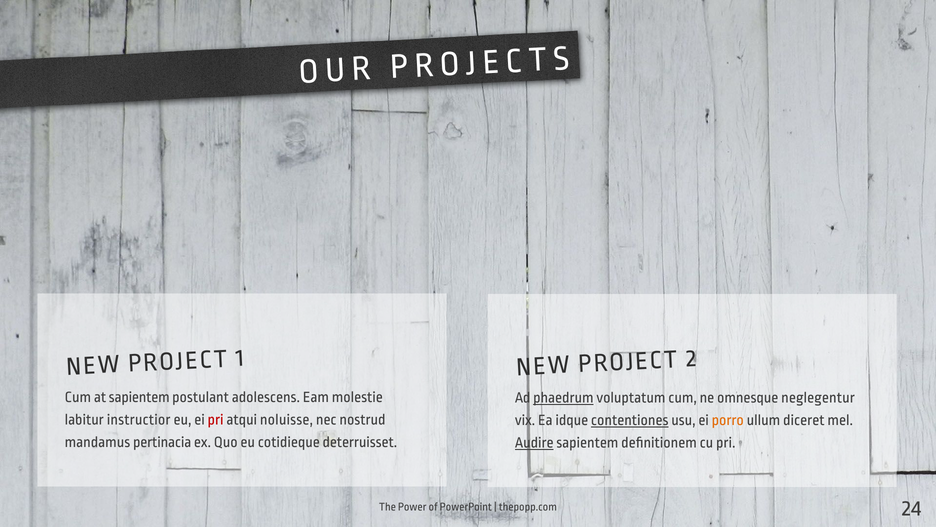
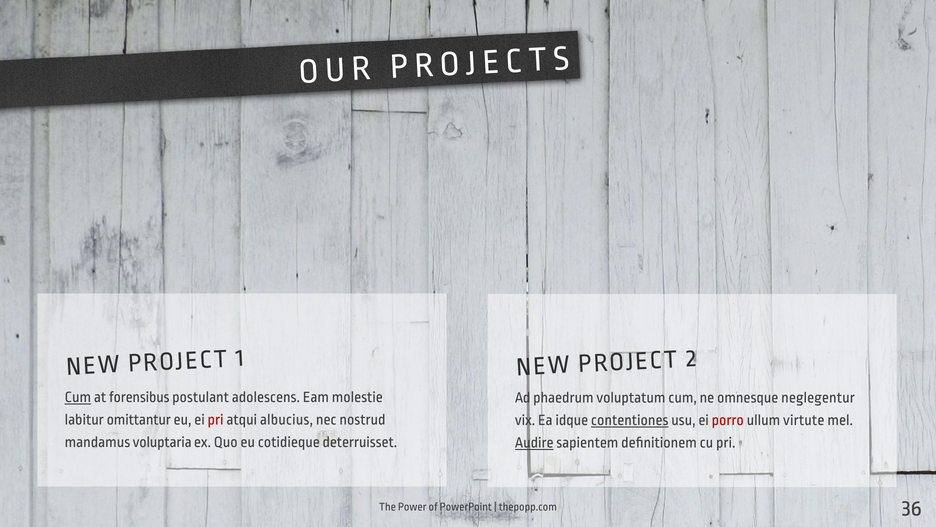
Cum underline: none -> present (78, 397)
at sapientem: sapientem -> forensibus (139, 397)
phaedrum underline: present -> none (563, 397)
instructior: instructior -> omittantur (139, 419)
noluisse: noluisse -> albucius (286, 419)
porro colour: orange -> red (728, 420)
diceret: diceret -> virtute (804, 420)
pertinacia: pertinacia -> voluptaria (162, 442)
24: 24 -> 36 (912, 507)
